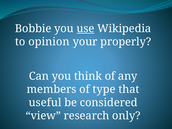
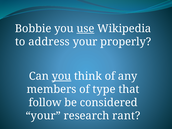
opinion: opinion -> address (49, 42)
you underline: none -> present (61, 76)
useful: useful -> follow (45, 103)
view: view -> your (43, 116)
only: only -> rant (126, 116)
